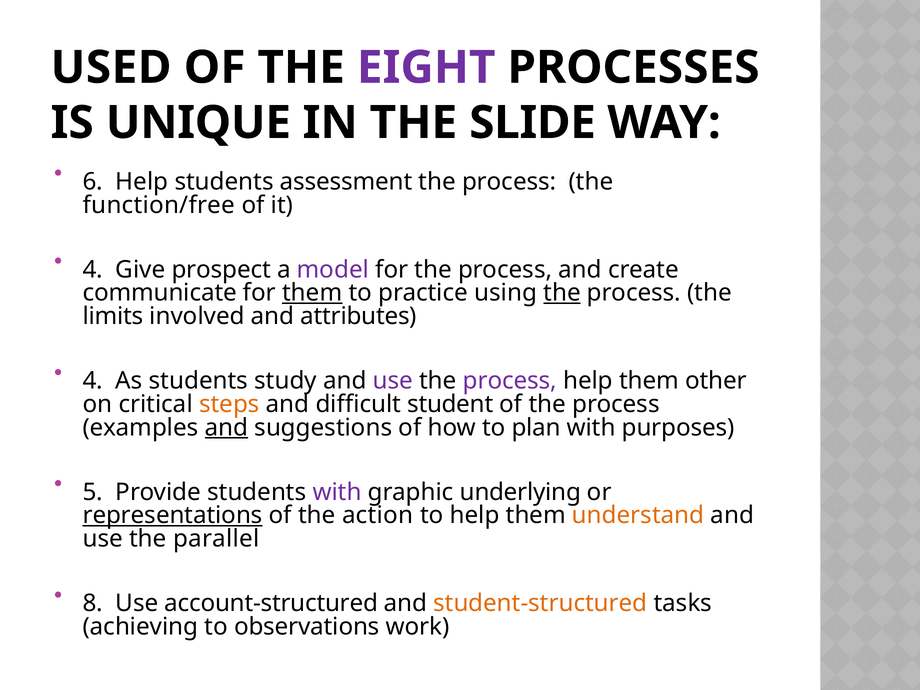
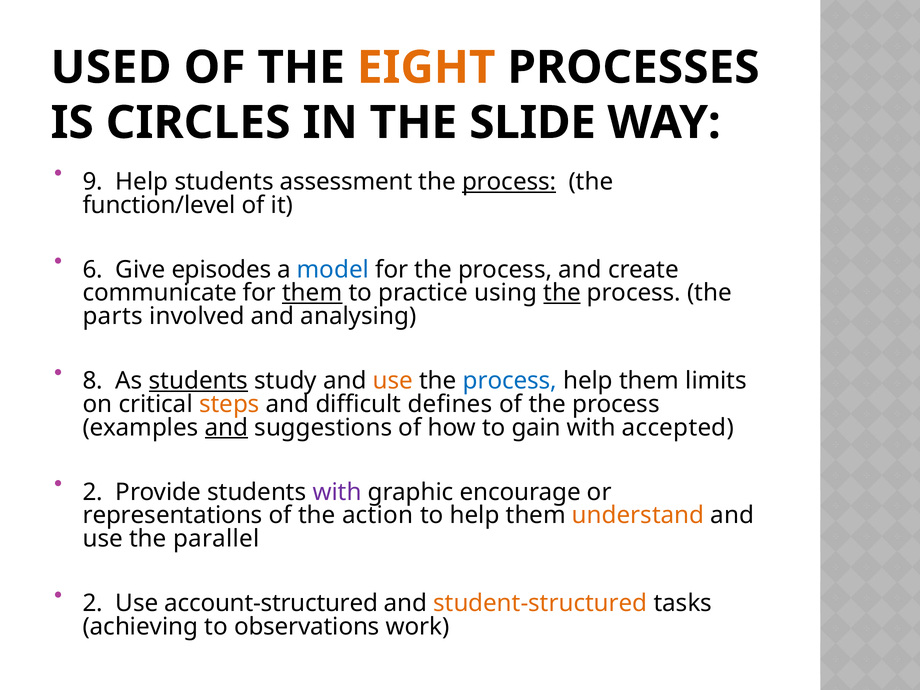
EIGHT colour: purple -> orange (426, 68)
UNIQUE: UNIQUE -> CIRCLES (198, 123)
6: 6 -> 9 (93, 182)
process underline: none -> present (509, 182)
function/free: function/free -> function/level (159, 205)
4: 4 -> 6 (93, 270)
prospect: prospect -> episodes (221, 270)
model colour: purple -> blue (333, 270)
limits: limits -> parts (113, 316)
attributes: attributes -> analysing (358, 316)
4: 4 -> 8 (93, 381)
students underline: none -> present (198, 381)
use colour: purple -> orange (393, 381)
process colour: purple -> blue (510, 381)
other: other -> limits (716, 381)
student: student -> defines (450, 404)
plan: plan -> gain (536, 428)
purposes: purposes -> accepted (678, 428)
5: 5 -> 2 (93, 492)
underlying: underlying -> encourage (520, 492)
representations underline: present -> none (173, 515)
8: 8 -> 2 (93, 603)
